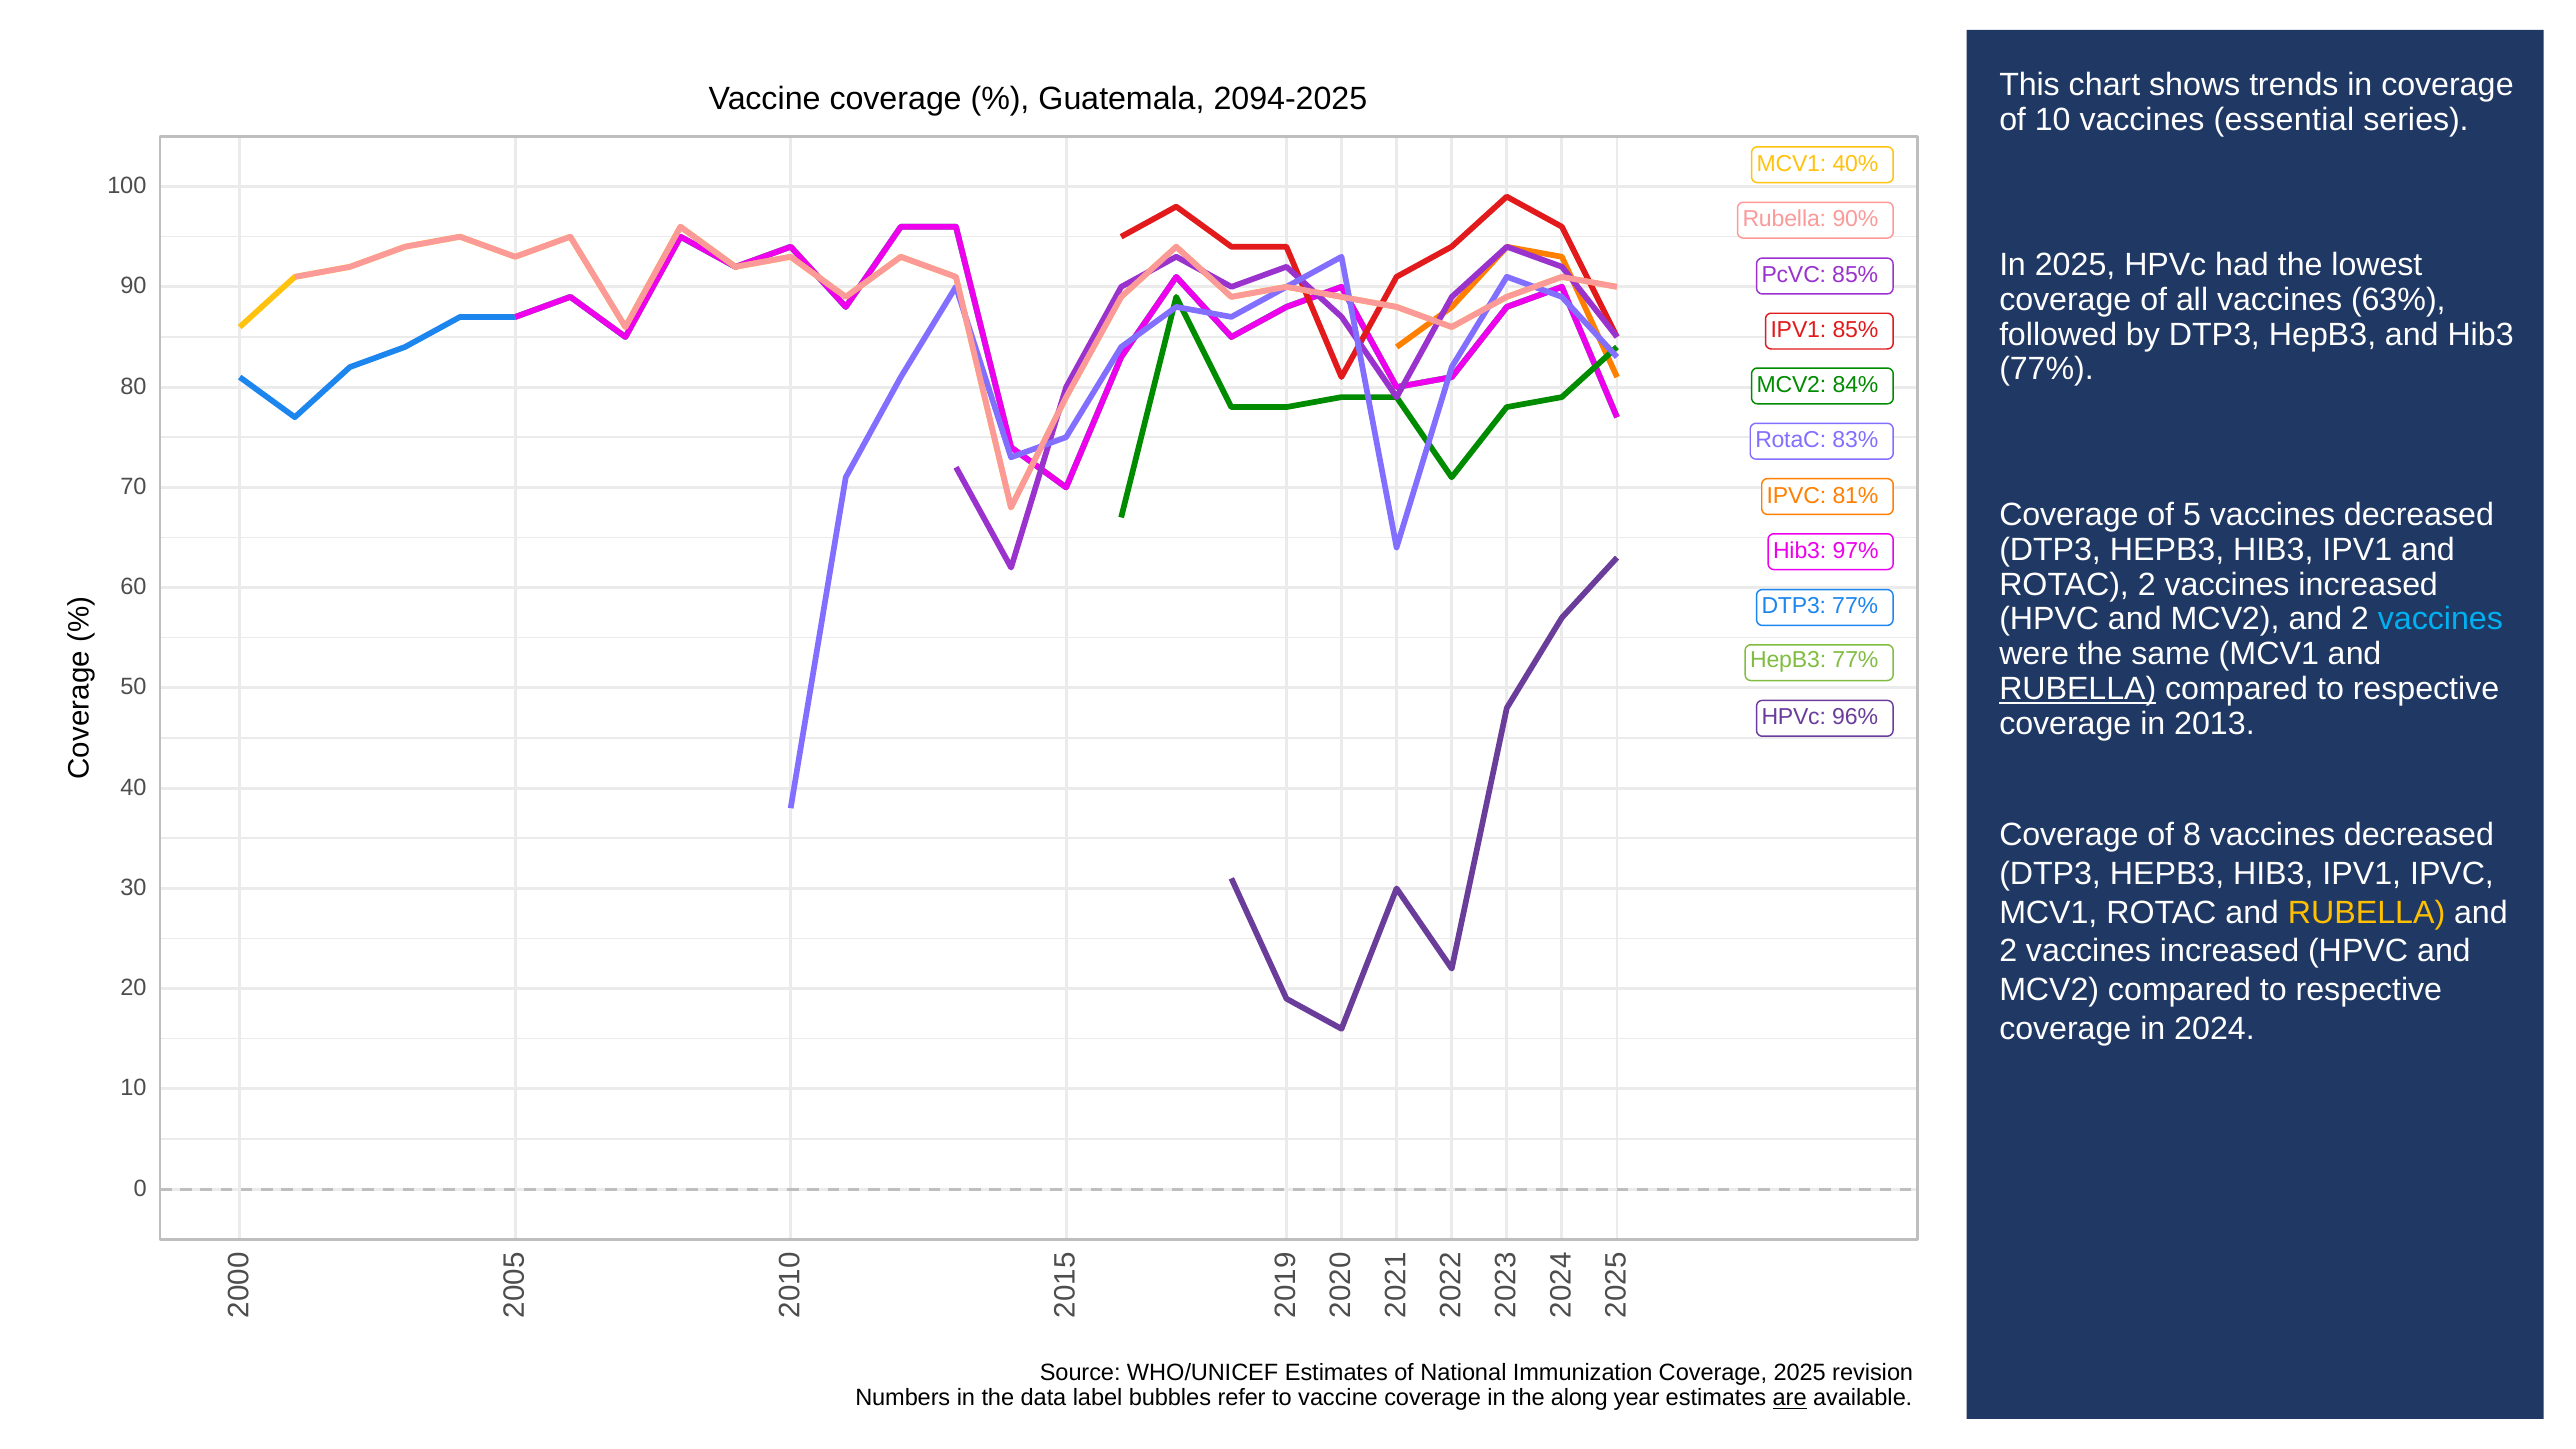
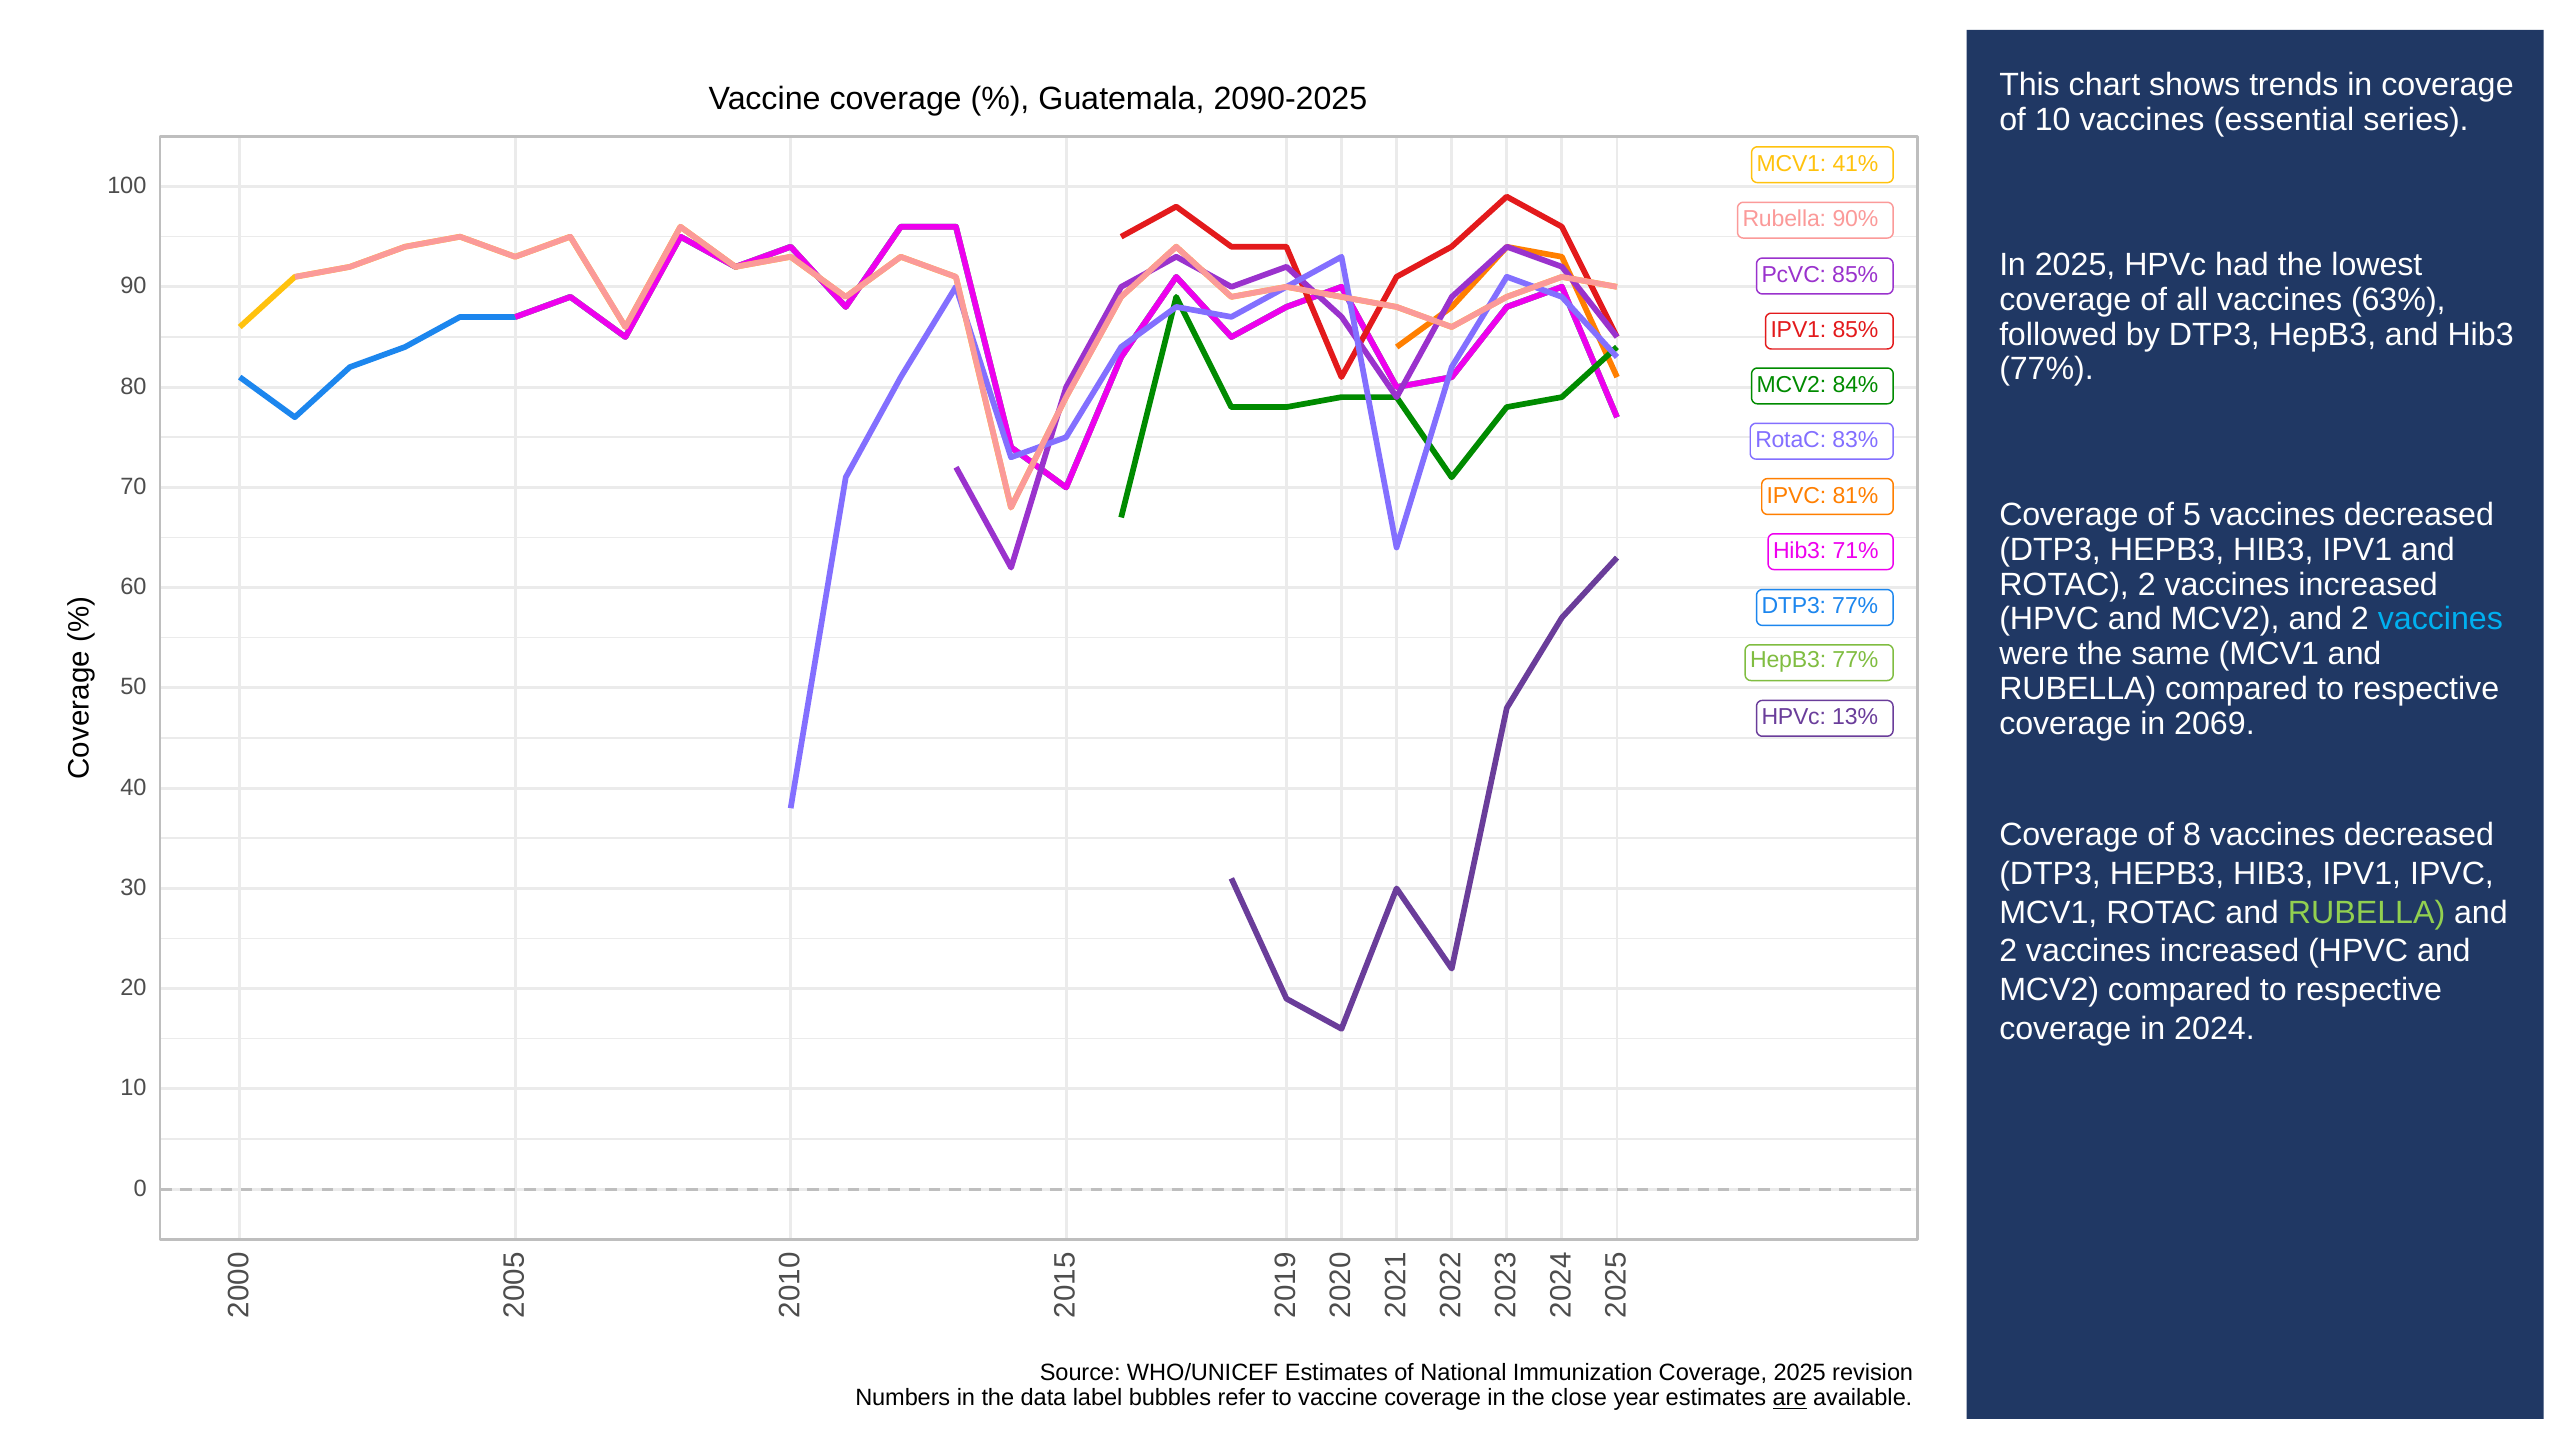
2094-2025: 2094-2025 -> 2090-2025 (1290, 99)
40%: 40% -> 41% (1855, 164)
97%: 97% -> 71% (1856, 551)
RUBELLA underline: present -> none (2078, 689)
96%: 96% -> 13% (1855, 717)
2013: 2013 -> 2069 (2214, 723)
RUBELLA colour: yellow -> light green (2367, 913)
along: along -> close (1579, 1398)
